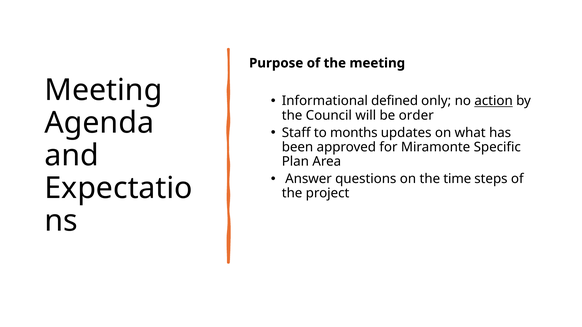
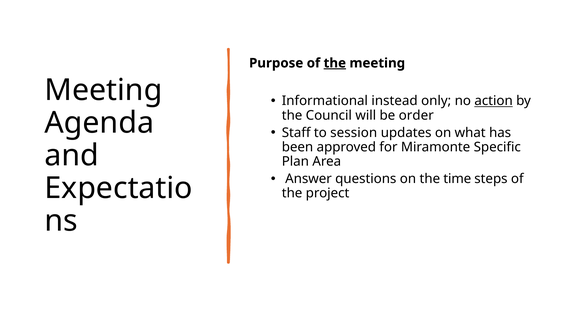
the underline: none -> present (335, 63)
defined: defined -> instead (395, 101)
months: months -> session (354, 133)
